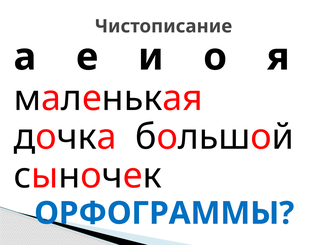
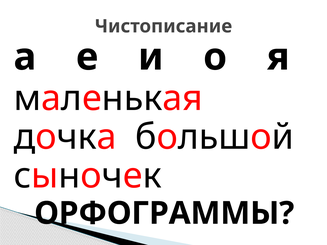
ОРФОГРАММЫ colour: blue -> black (164, 214)
